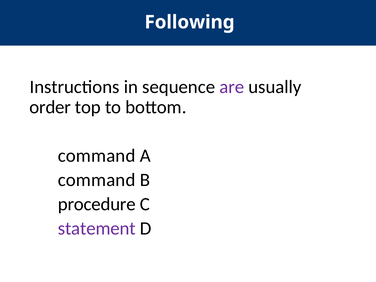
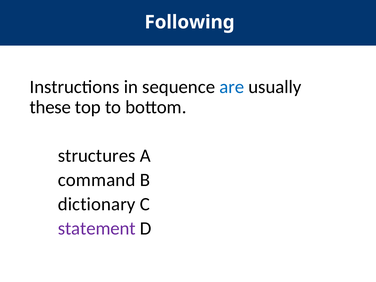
are colour: purple -> blue (232, 87)
order: order -> these (50, 107)
command: command -> structures (97, 156)
procedure: procedure -> dictionary (97, 204)
